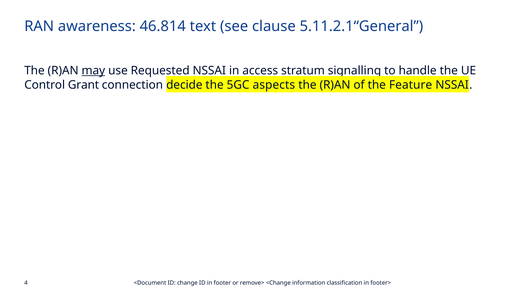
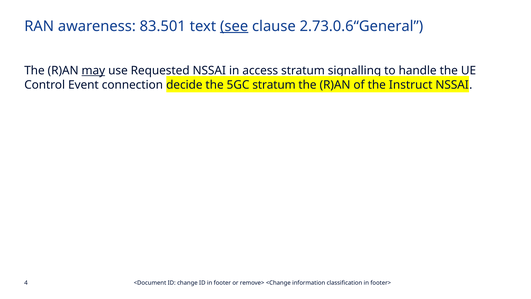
46.814: 46.814 -> 83.501 (163, 26)
see underline: none -> present (234, 26)
5.11.2.1“General: 5.11.2.1“General -> 2.73.0.6“General (361, 26)
Grant: Grant -> Event (83, 85)
5GC aspects: aspects -> stratum (274, 85)
Feature: Feature -> Instruct (411, 85)
